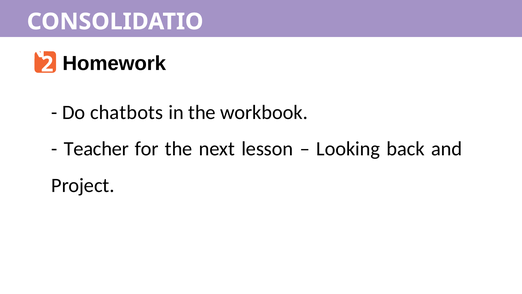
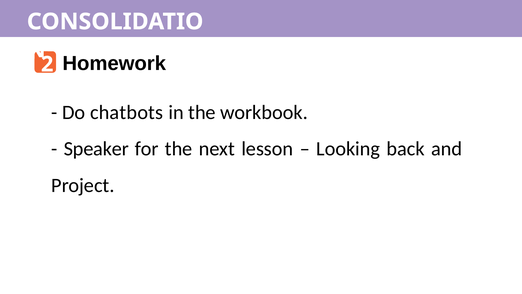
Teacher: Teacher -> Speaker (96, 149)
